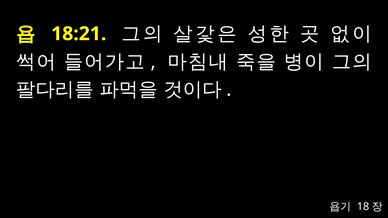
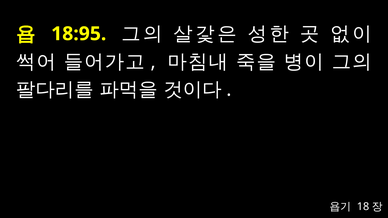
18:21: 18:21 -> 18:95 (79, 34)
